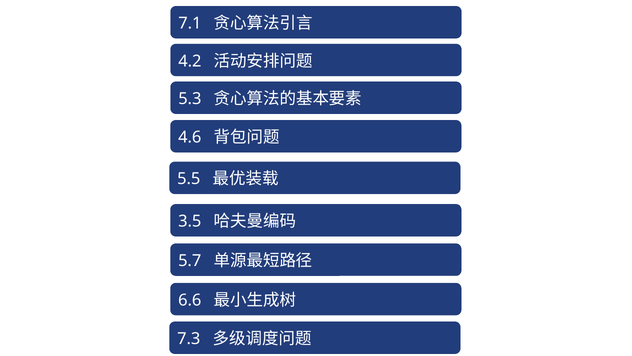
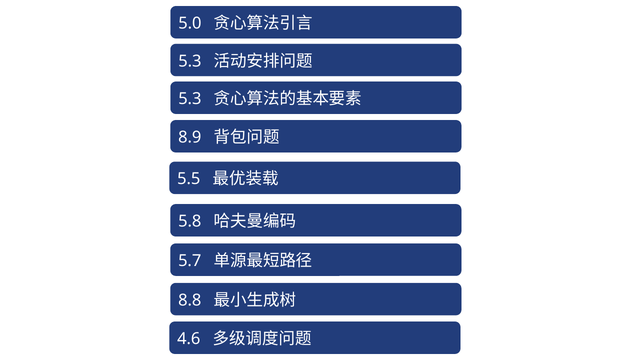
7.1: 7.1 -> 5.0 (190, 23)
4.2: 4.2 -> 5.3 (190, 61)
4.6: 4.6 -> 8.9 (190, 137)
3.5: 3.5 -> 5.8 (190, 221)
6.6: 6.6 -> 8.8 (190, 300)
7.3: 7.3 -> 4.6 (189, 338)
